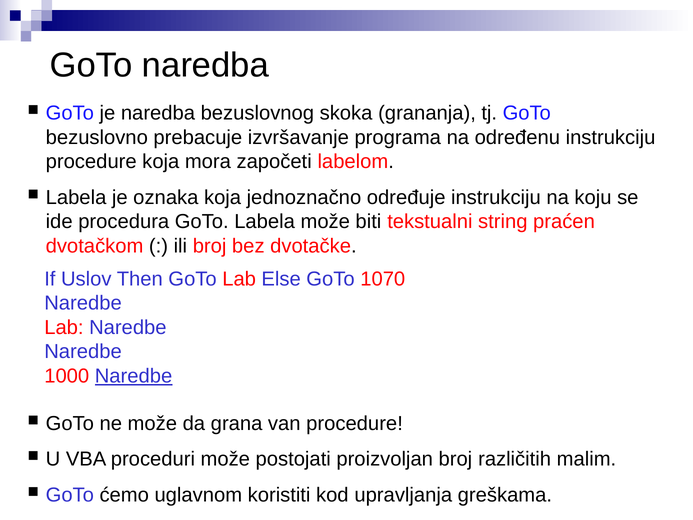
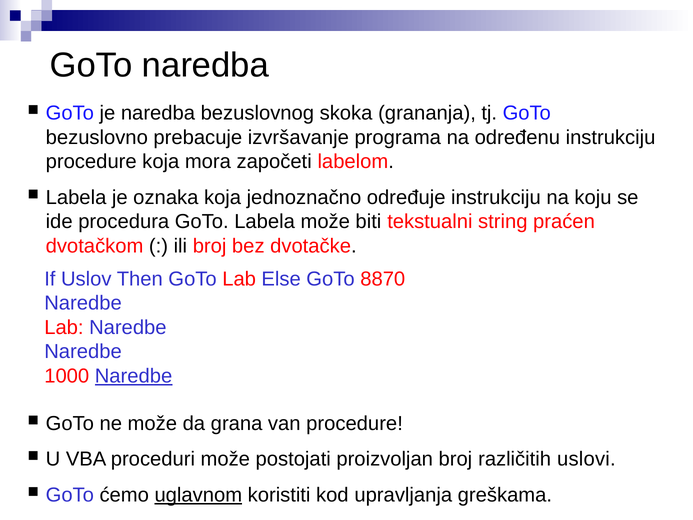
1070: 1070 -> 8870 (383, 279)
malim: malim -> uslovi (586, 459)
uglavnom underline: none -> present (198, 495)
